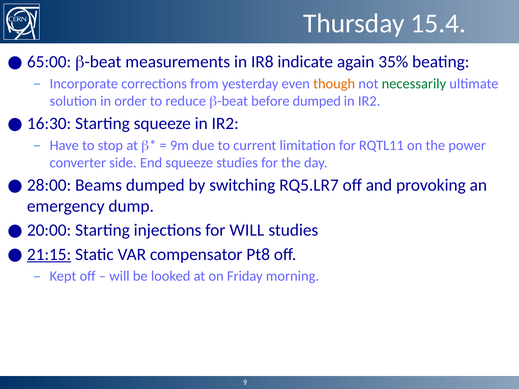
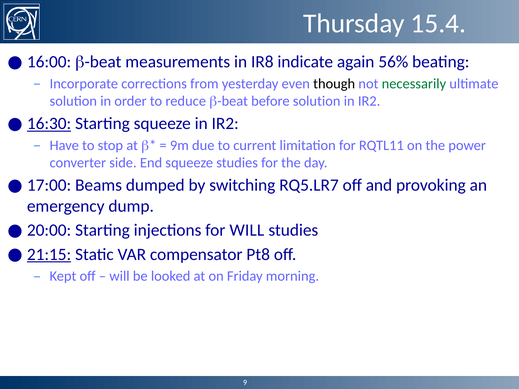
65:00: 65:00 -> 16:00 (49, 62)
35%: 35% -> 56% (393, 62)
though colour: orange -> black (334, 84)
before dumped: dumped -> solution (317, 101)
16:30 underline: none -> present (49, 124)
28:00: 28:00 -> 17:00 (49, 185)
